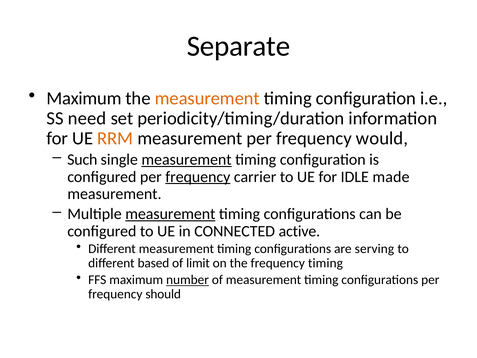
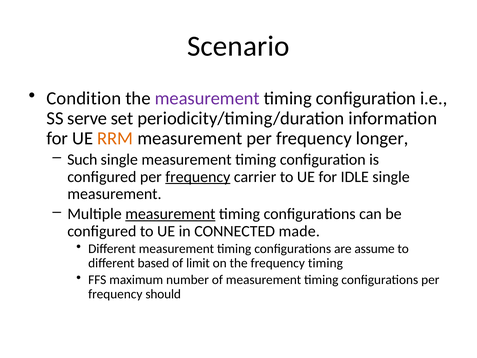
Separate: Separate -> Scenario (238, 46)
Maximum: Maximum -> Condition (84, 98)
measurement colour: orange -> purple (207, 98)
need: need -> serve (87, 118)
would: would -> longer (382, 138)
measurement underline: present -> none (187, 159)
IDLE made: made -> single (391, 177)
active: active -> made (299, 231)
serving: serving -> assume (375, 249)
number underline: present -> none (188, 280)
